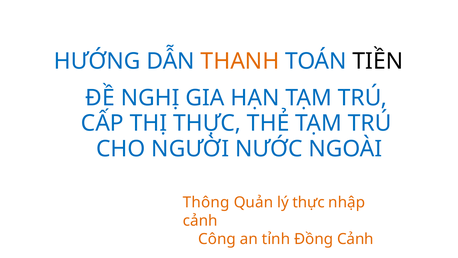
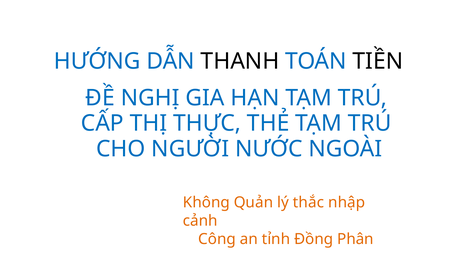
THANH colour: orange -> black (240, 61)
Thông: Thông -> Không (206, 202)
lý thực: thực -> thắc (308, 202)
Đồng Cảnh: Cảnh -> Phân (355, 239)
